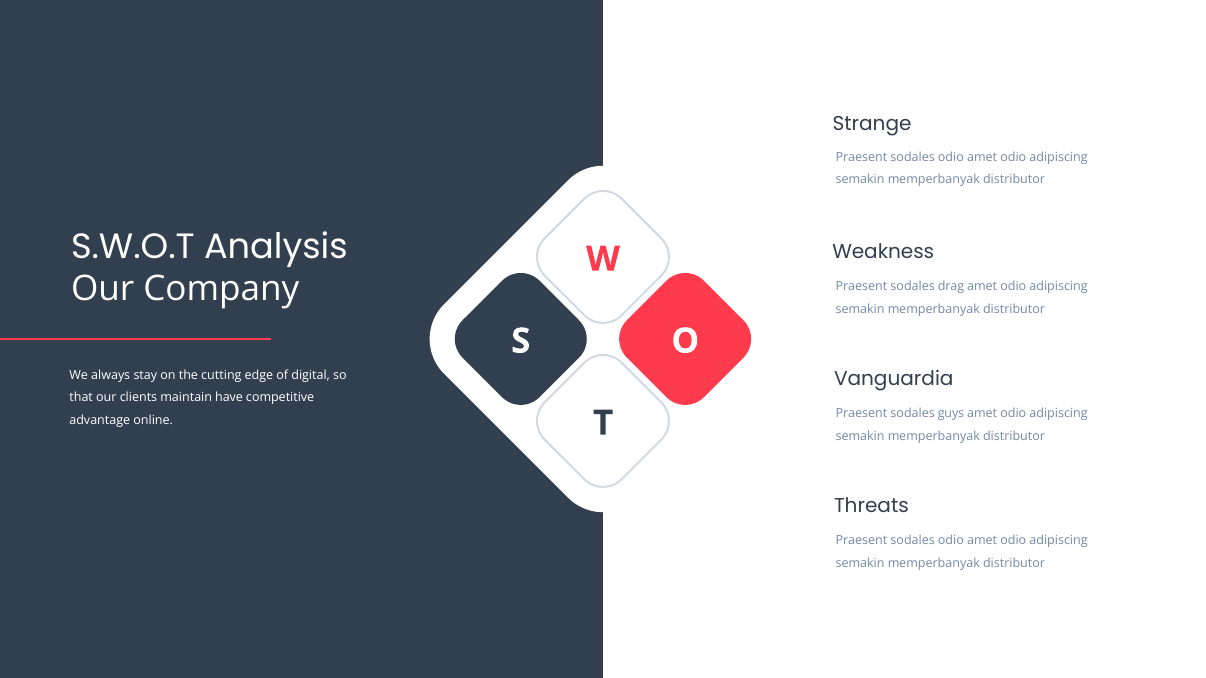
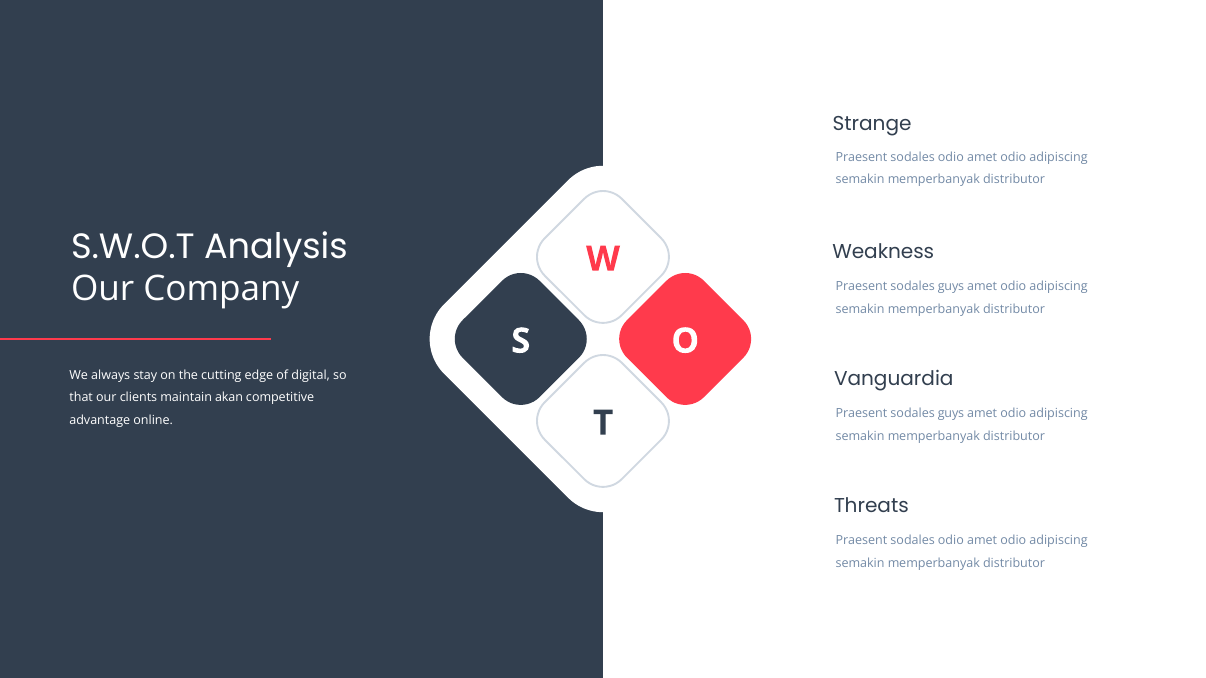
drag: drag -> guys (951, 286)
have: have -> akan (229, 398)
